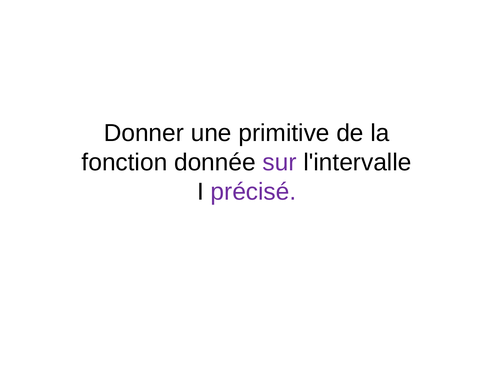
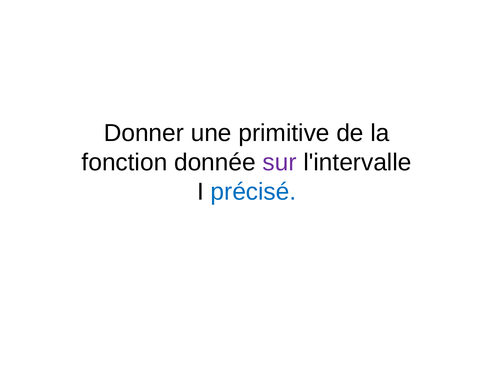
précisé colour: purple -> blue (253, 192)
